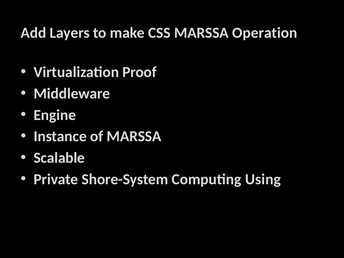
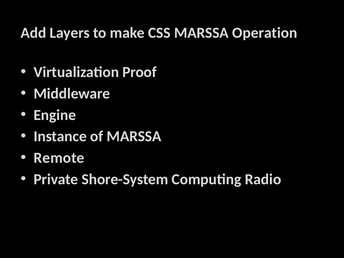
Scalable: Scalable -> Remote (59, 158)
Using: Using -> Radio (263, 179)
